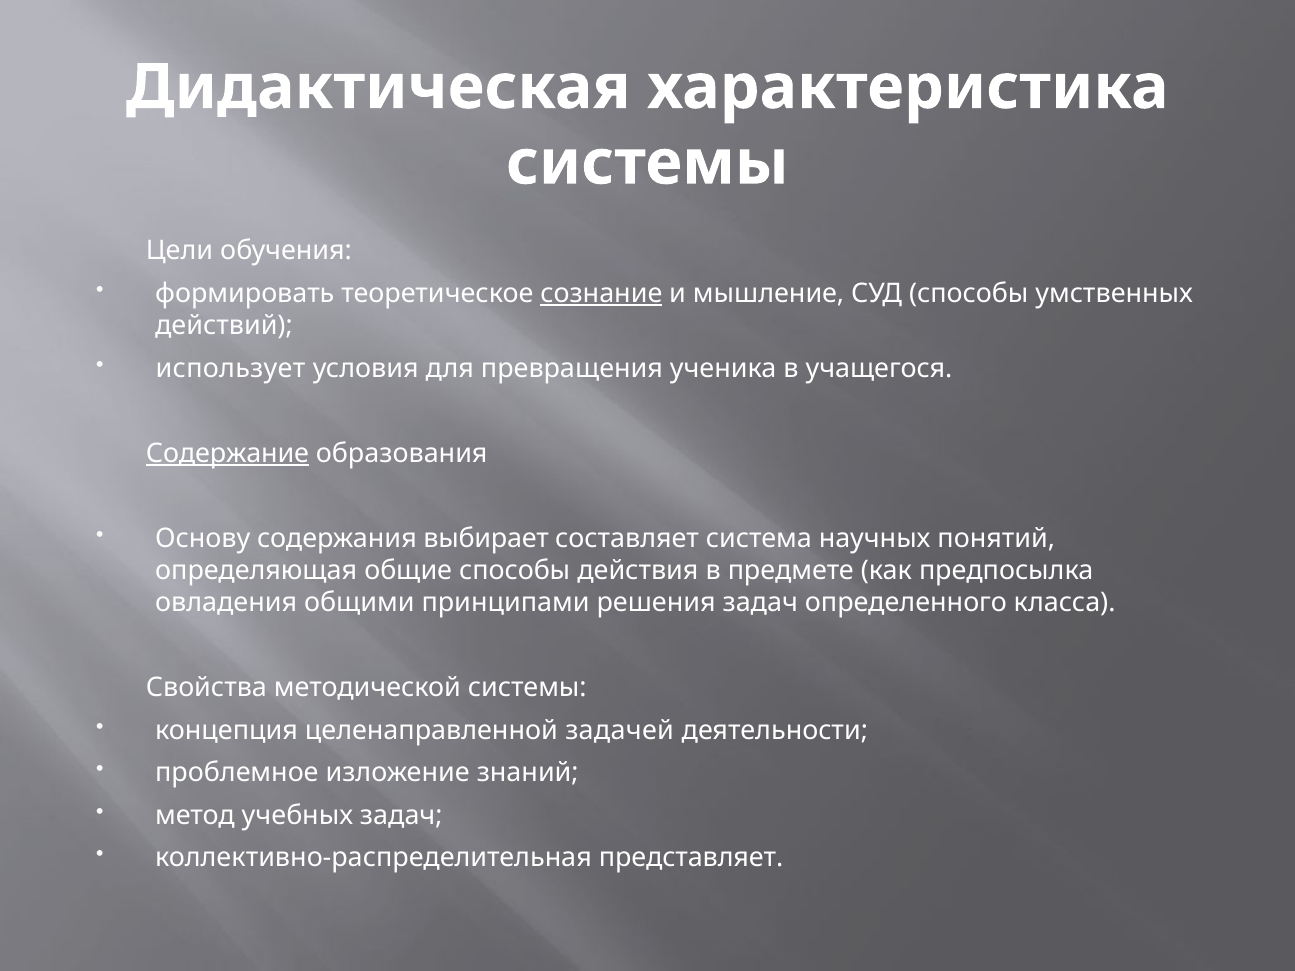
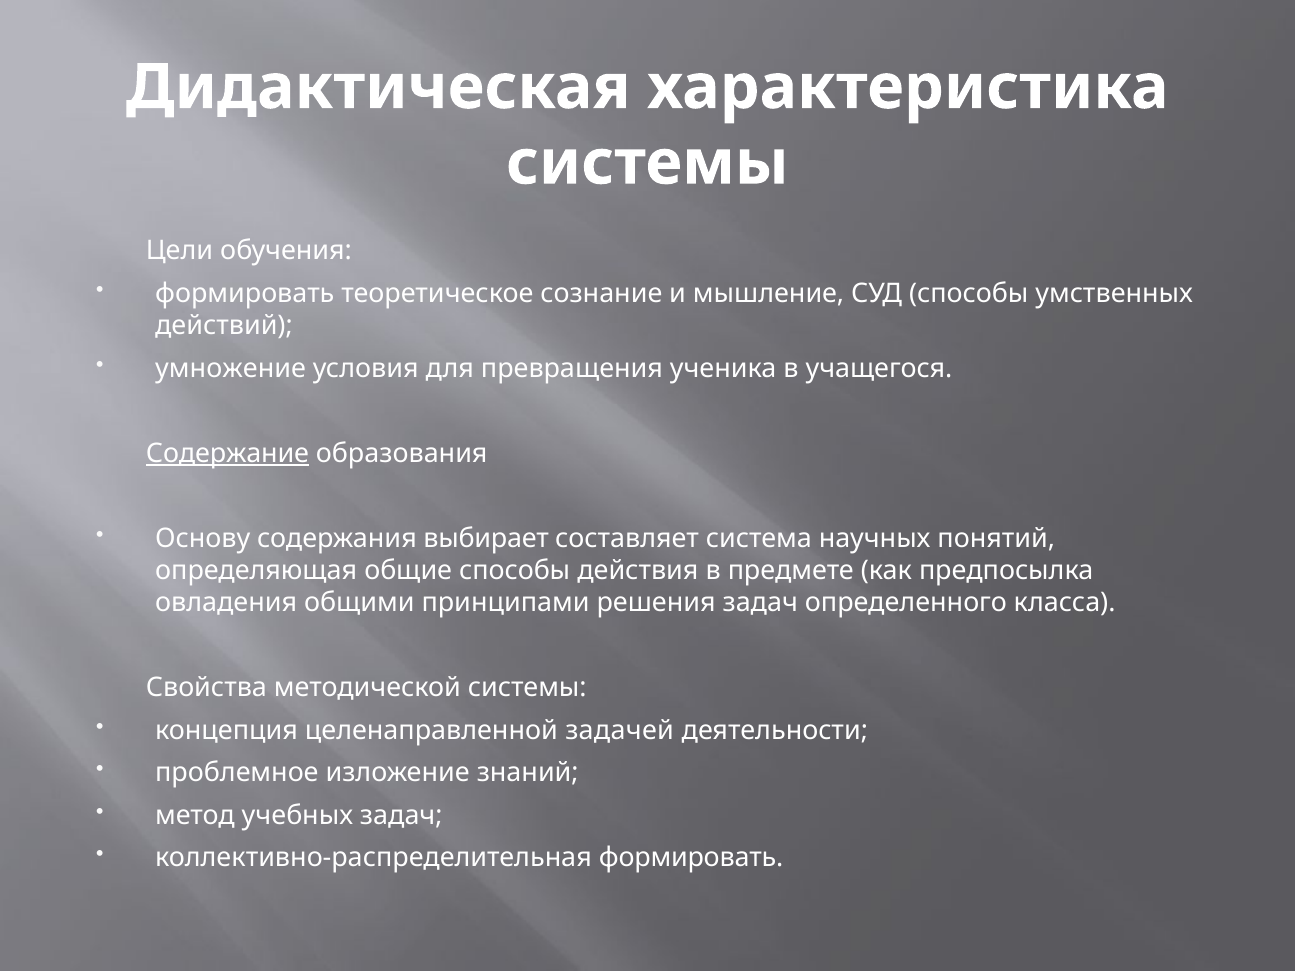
сознание underline: present -> none (601, 294)
использует: использует -> умножение (231, 368)
коллективно-распределительная представляет: представляет -> формировать (691, 858)
